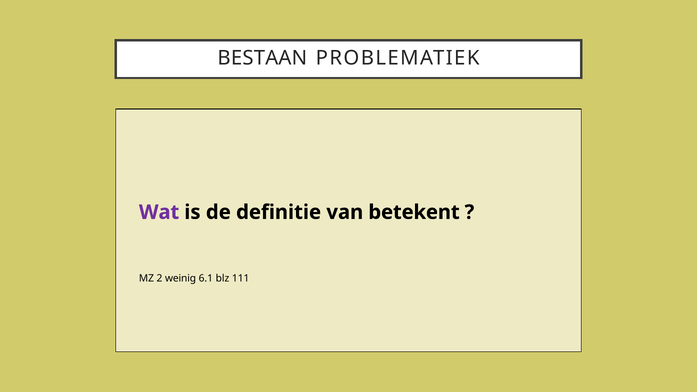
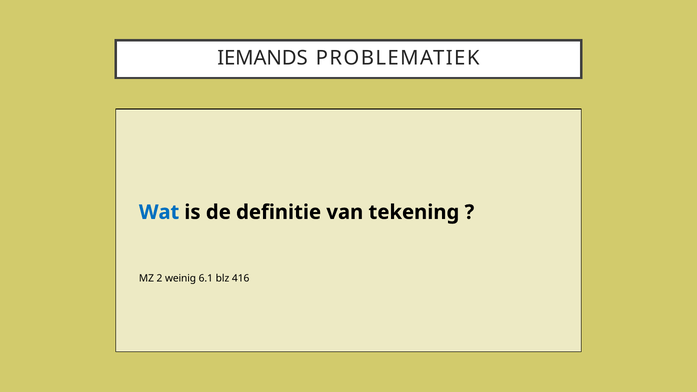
BESTAAN: BESTAAN -> IEMANDS (262, 58)
Wat colour: purple -> blue (159, 212)
betekent: betekent -> tekening (414, 212)
111: 111 -> 416 (241, 279)
